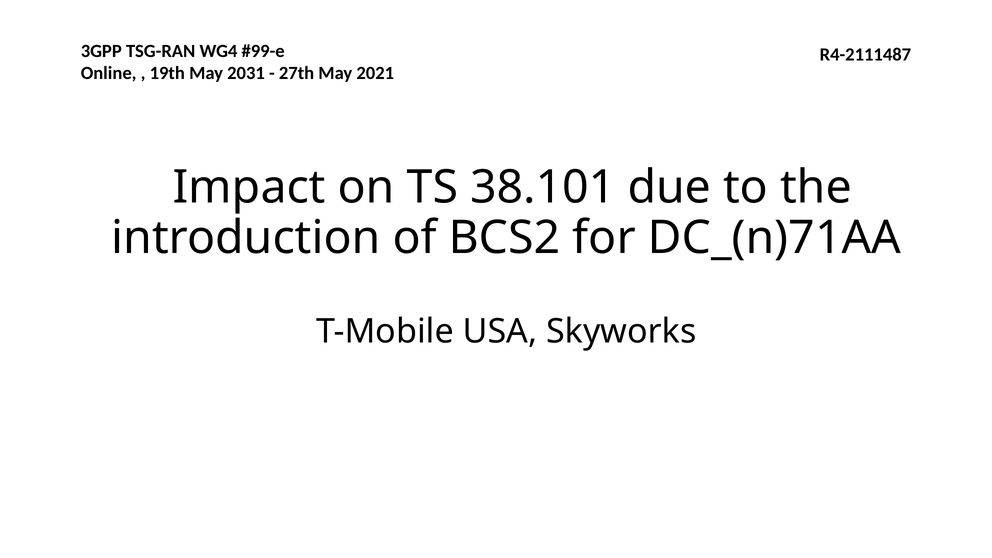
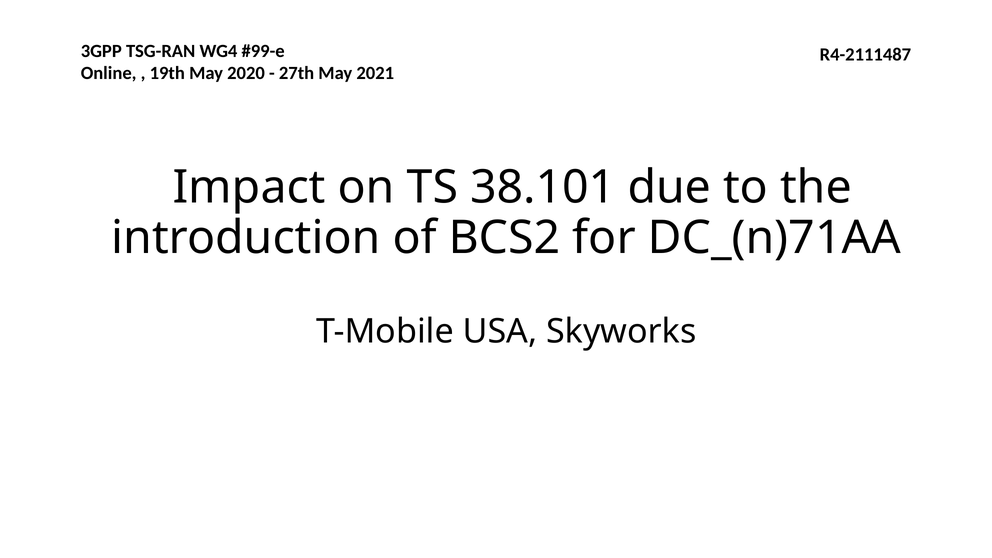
2031: 2031 -> 2020 (246, 73)
